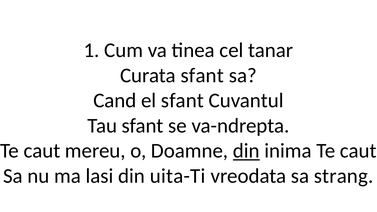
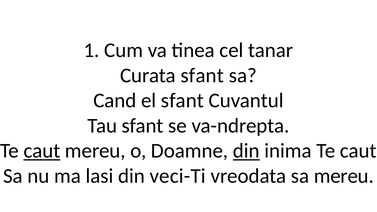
caut underline: none -> present (42, 151)
uita-Ti: uita-Ti -> veci-Ti (178, 176)
sa strang: strang -> mereu (344, 176)
